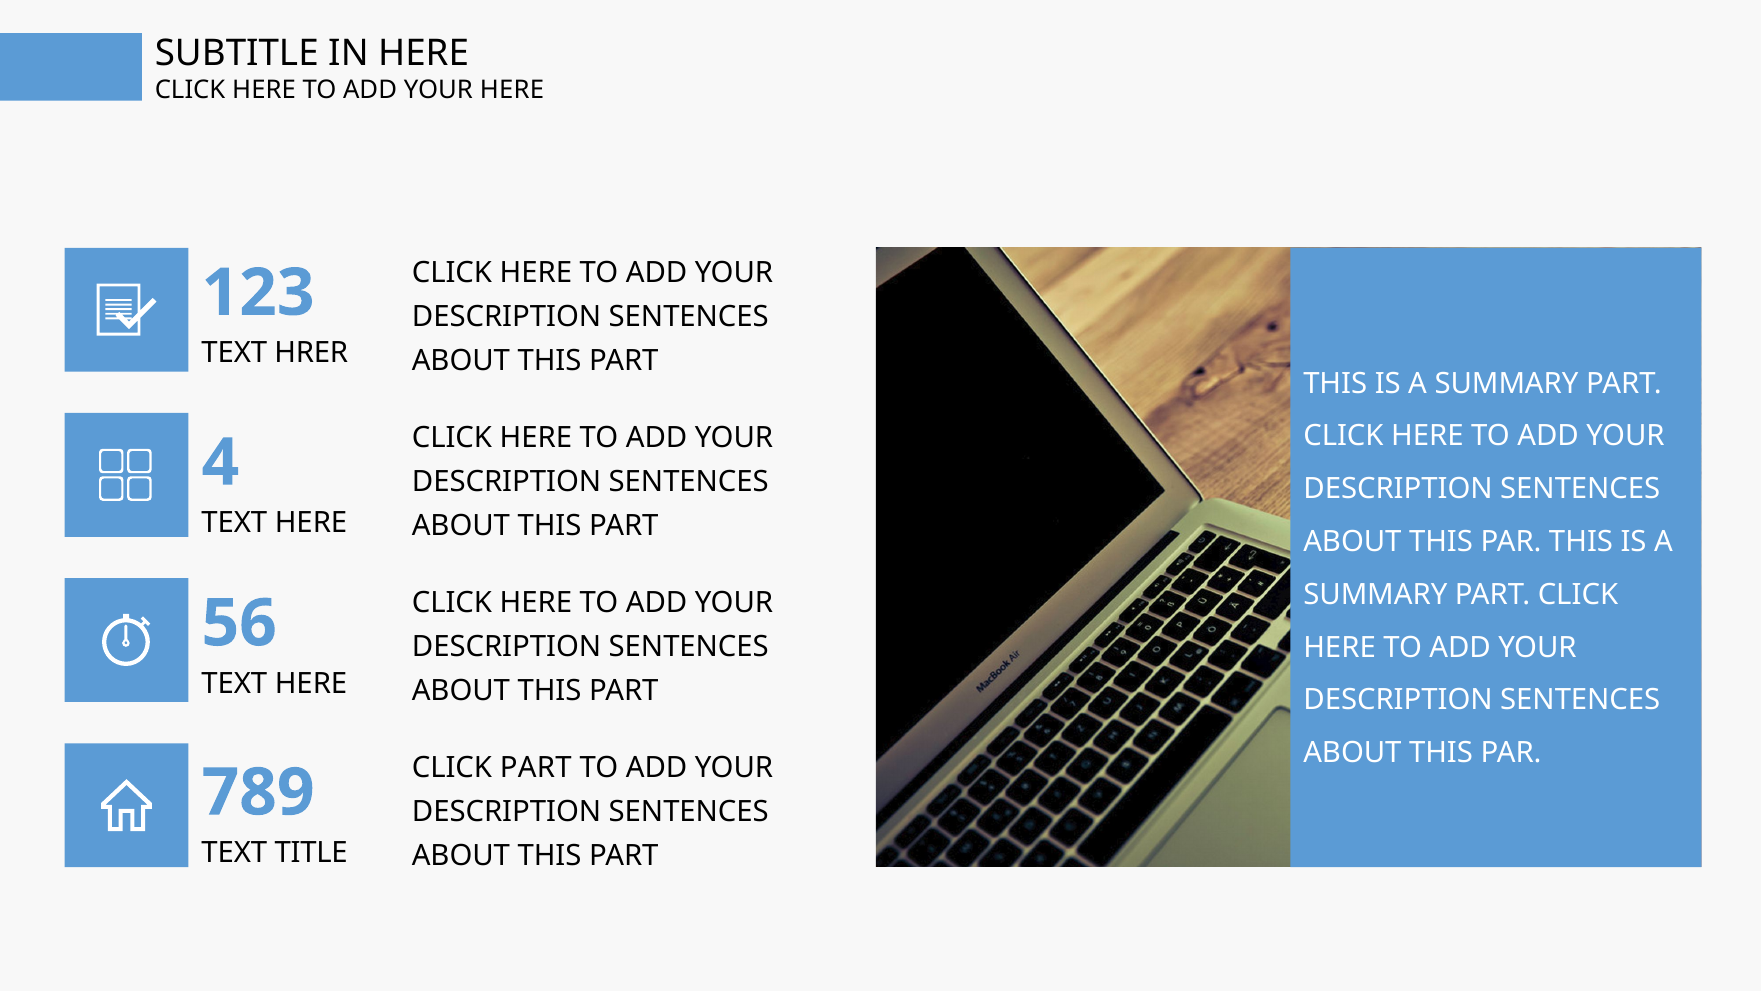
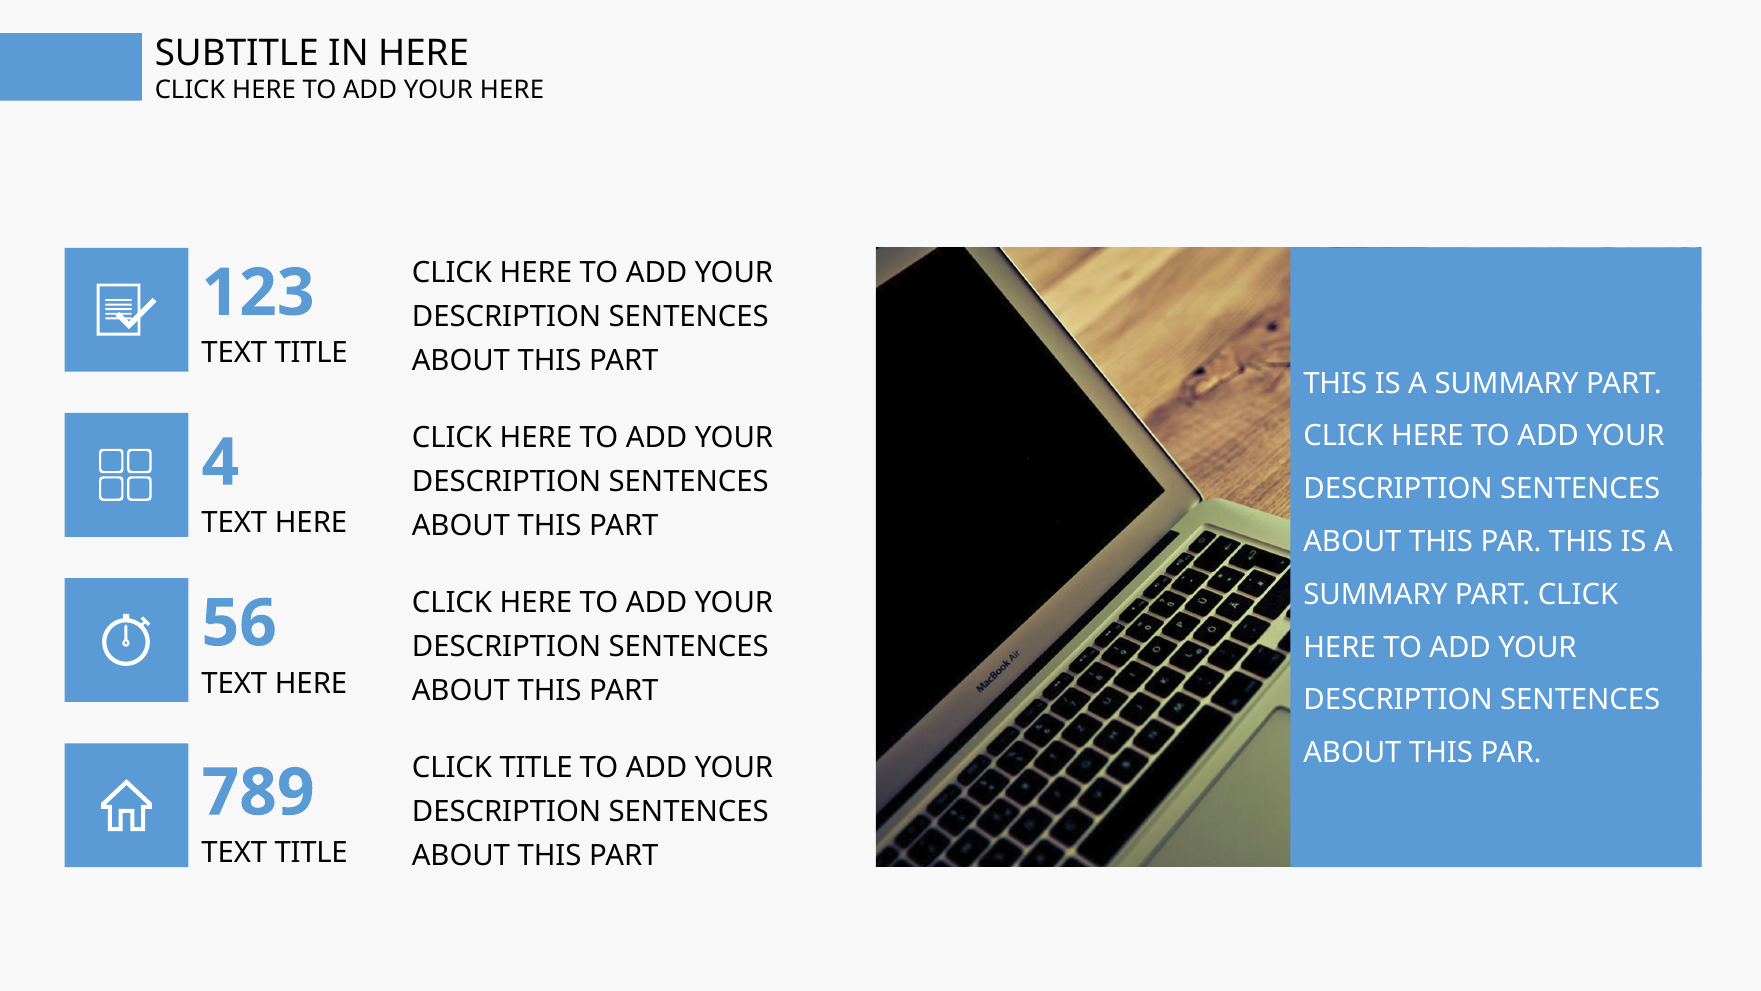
HRER: HRER -> TITLE (311, 353)
CLICK PART: PART -> TITLE (536, 767)
